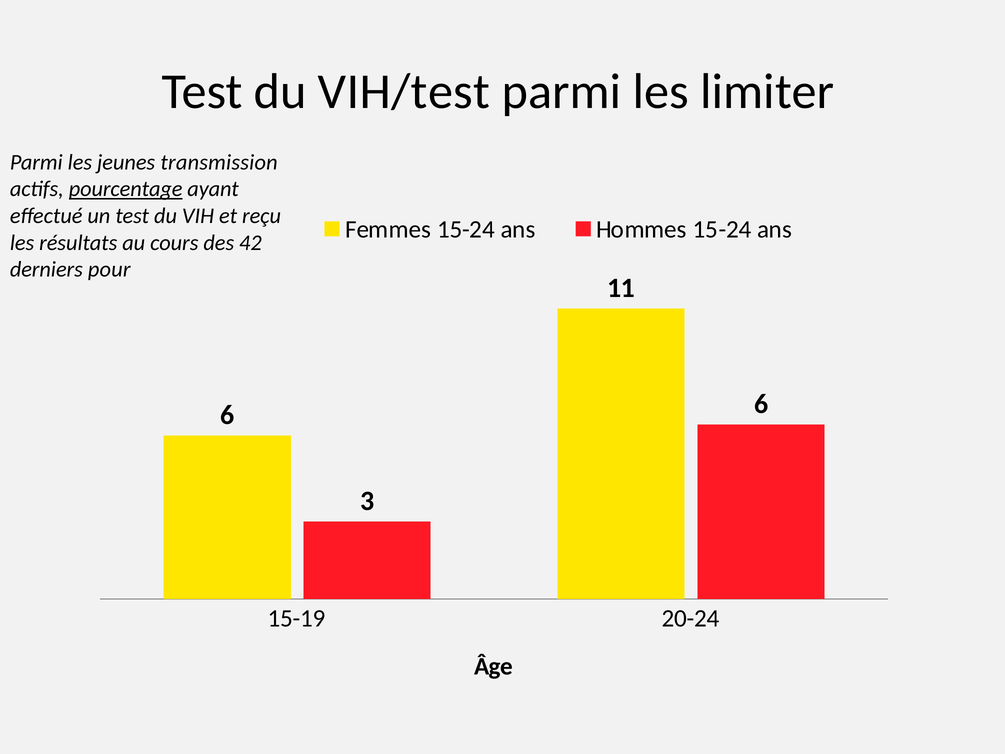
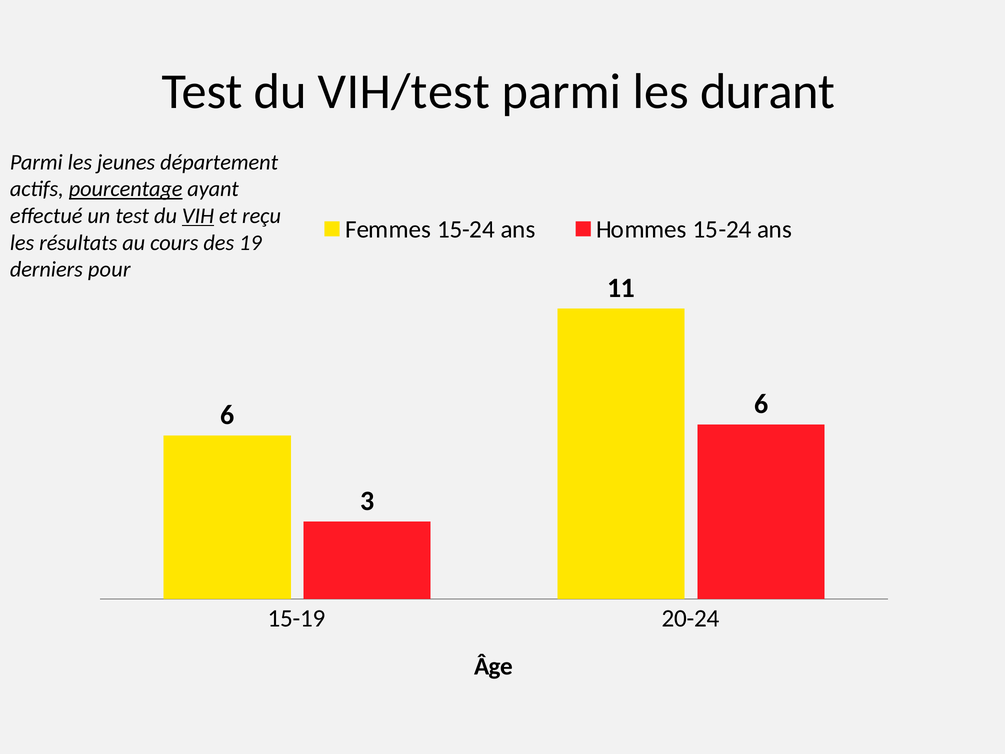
limiter: limiter -> durant (768, 91)
transmission: transmission -> département (219, 162)
VIH underline: none -> present (198, 216)
42: 42 -> 19 (250, 243)
